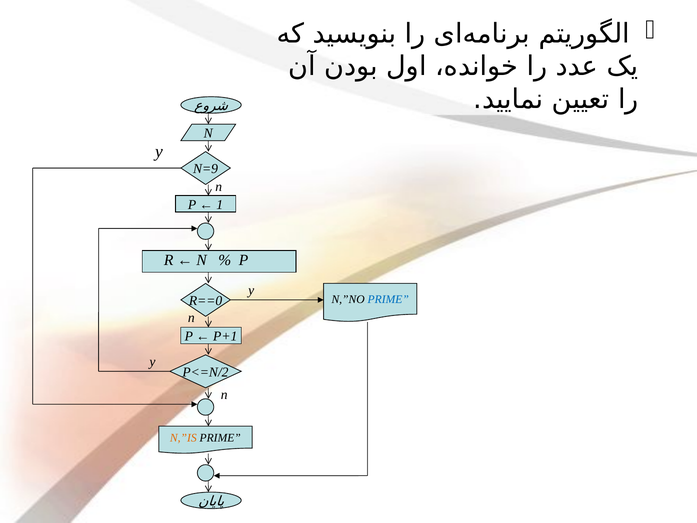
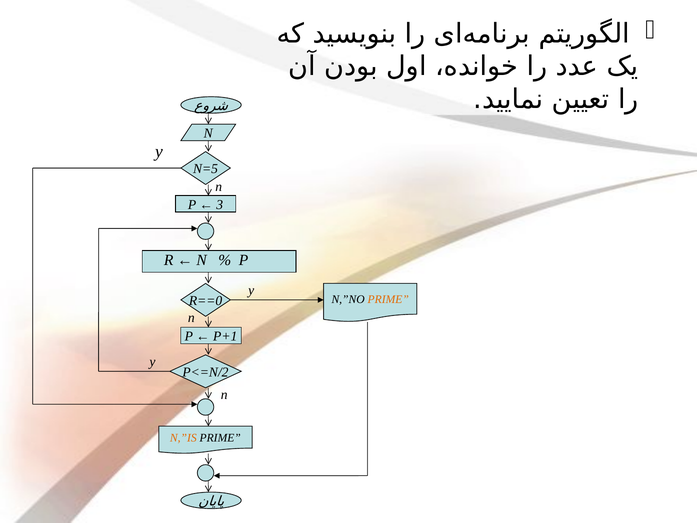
N=9: N=9 -> N=5 (206, 169)
1: 1 -> 3 (220, 205)
PRIME colour: blue -> orange (388, 299)
